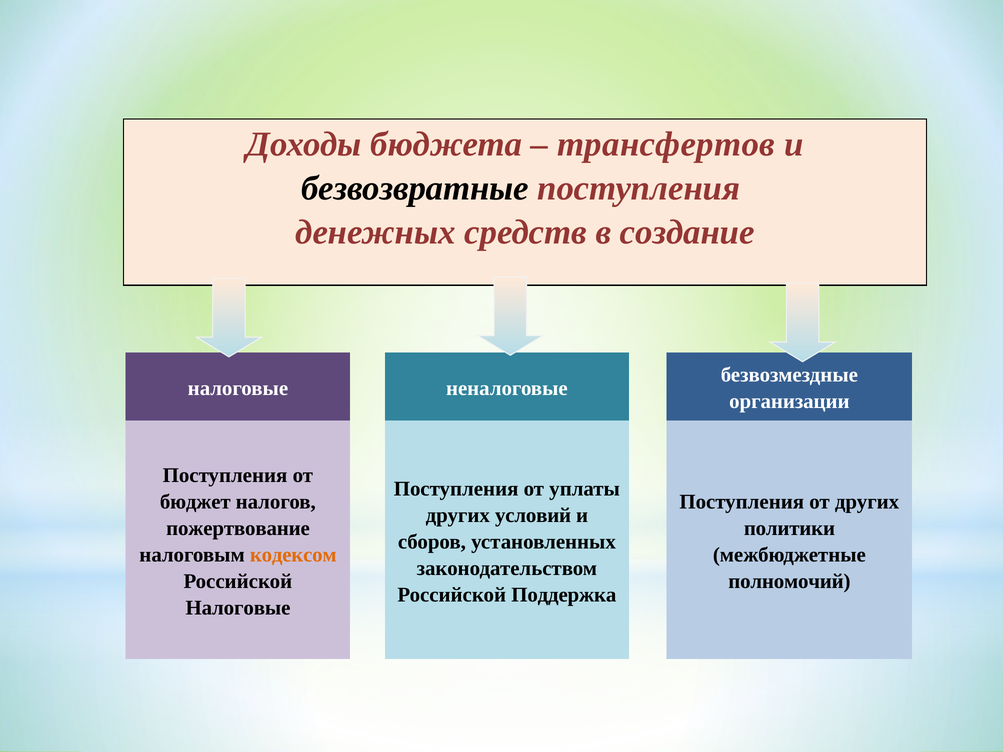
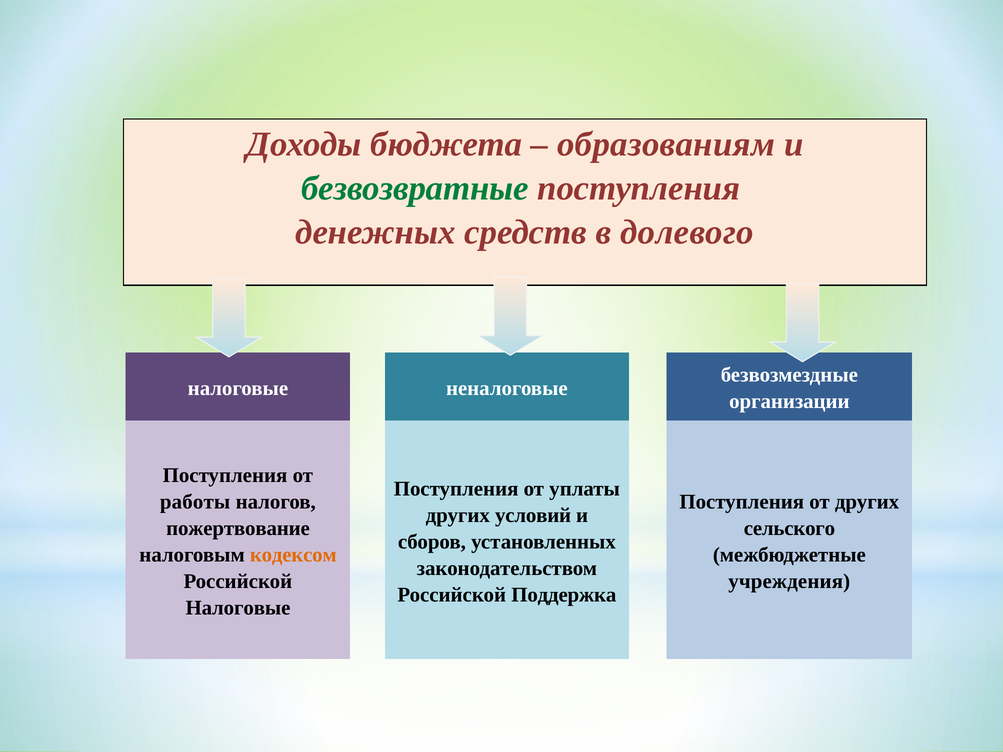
трансфертов: трансфертов -> образованиям (666, 144)
безвозвратные colour: black -> green (415, 188)
создание: создание -> долевого (687, 233)
бюджет: бюджет -> работы (195, 502)
политики: политики -> сельского (789, 529)
полномочий: полномочий -> учреждения (789, 582)
